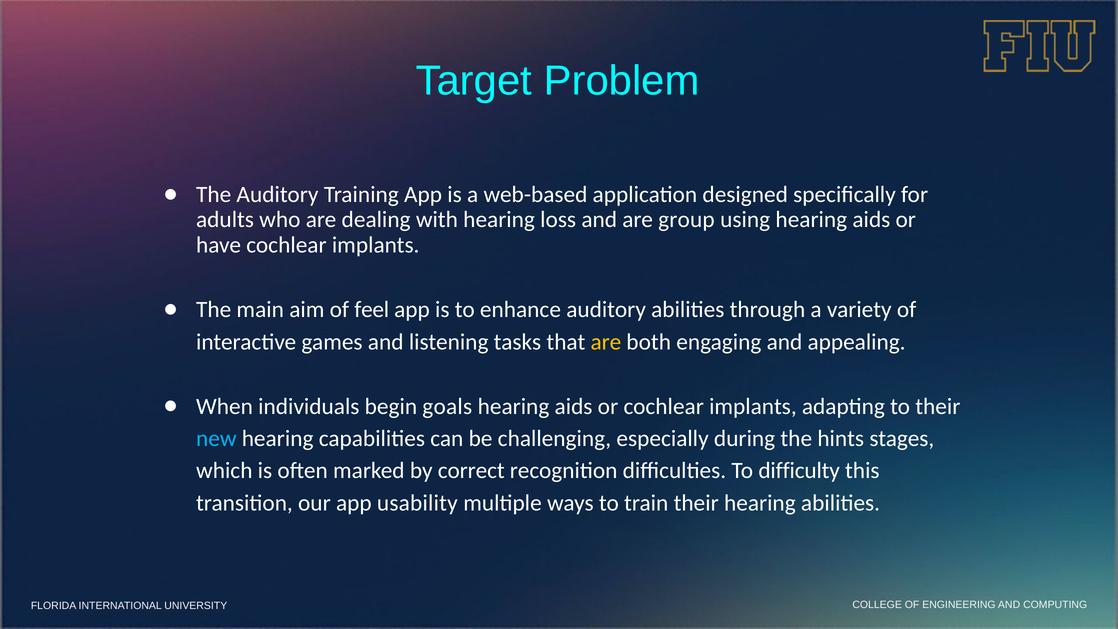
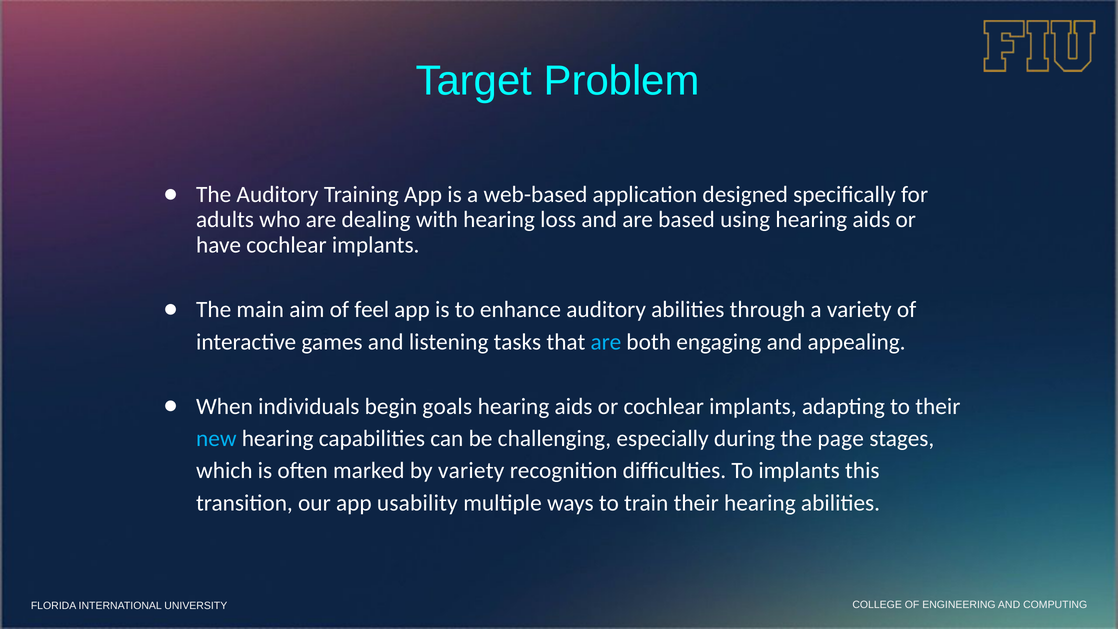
group: group -> based (686, 220)
are colour: yellow -> light blue (606, 342)
hints: hints -> page (841, 438)
by correct: correct -> variety (471, 471)
To difficulty: difficulty -> implants (799, 471)
